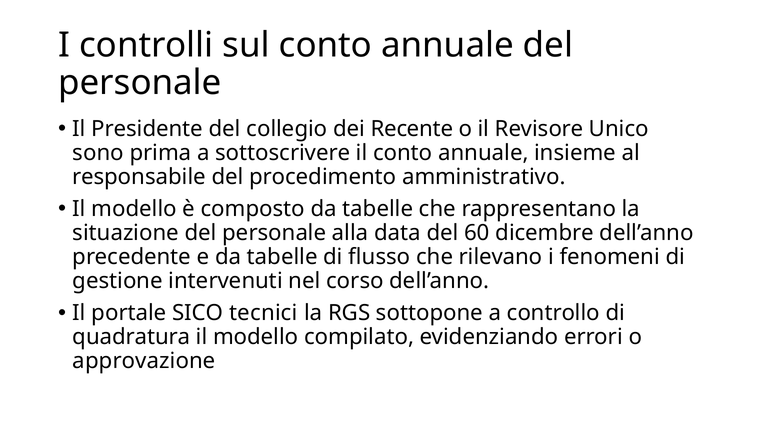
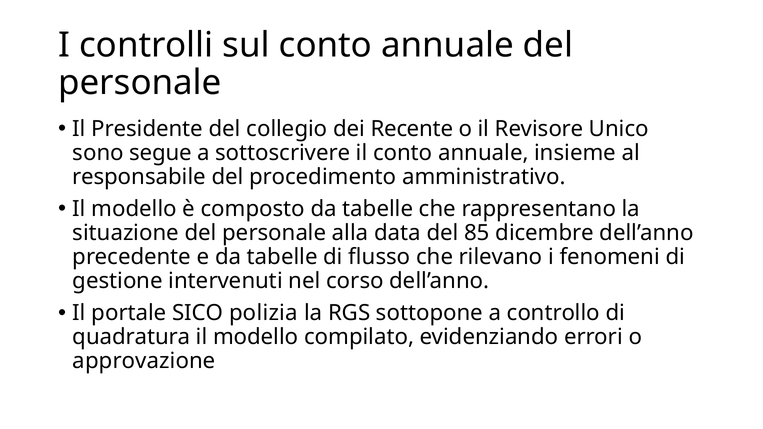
prima: prima -> segue (160, 153)
60: 60 -> 85 (477, 233)
tecnici: tecnici -> polizia (263, 313)
